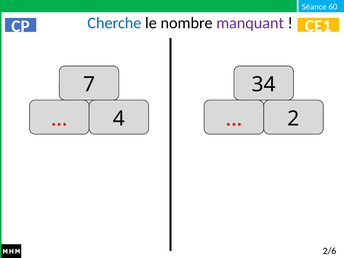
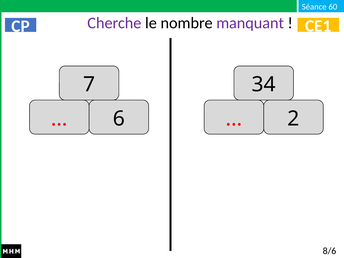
Cherche colour: blue -> purple (115, 23)
4: 4 -> 6 (119, 119)
2/6: 2/6 -> 8/6 (329, 251)
